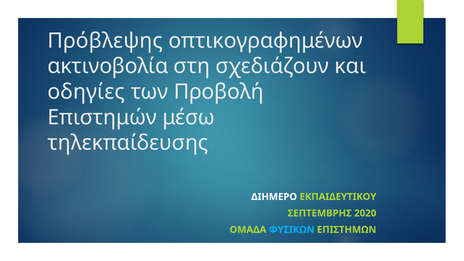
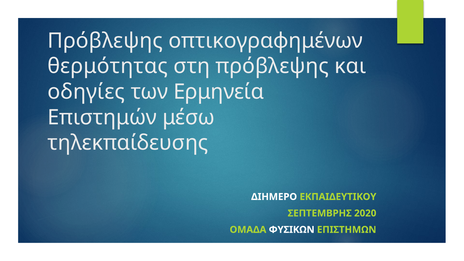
ακτινοβολία: ακτινοβολία -> θερμότητας (108, 66)
στη σχεδιάζουν: σχεδιάζουν -> πρόβλεψης (272, 66)
Προβολή: Προβολή -> Ερμηνεία (219, 92)
ΦΥΣΙΚΩΝ colour: light blue -> white (292, 230)
